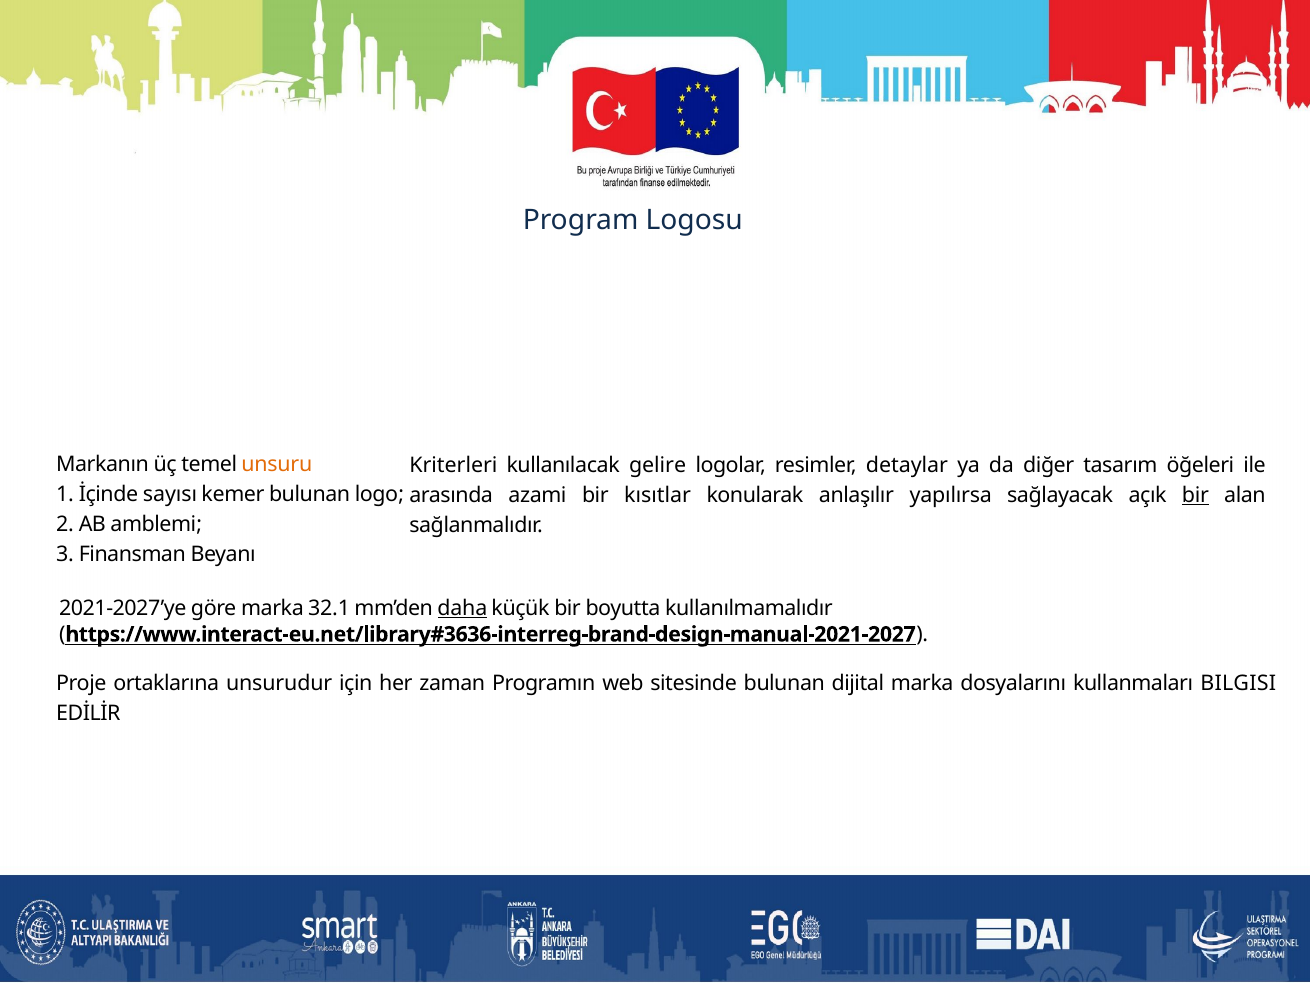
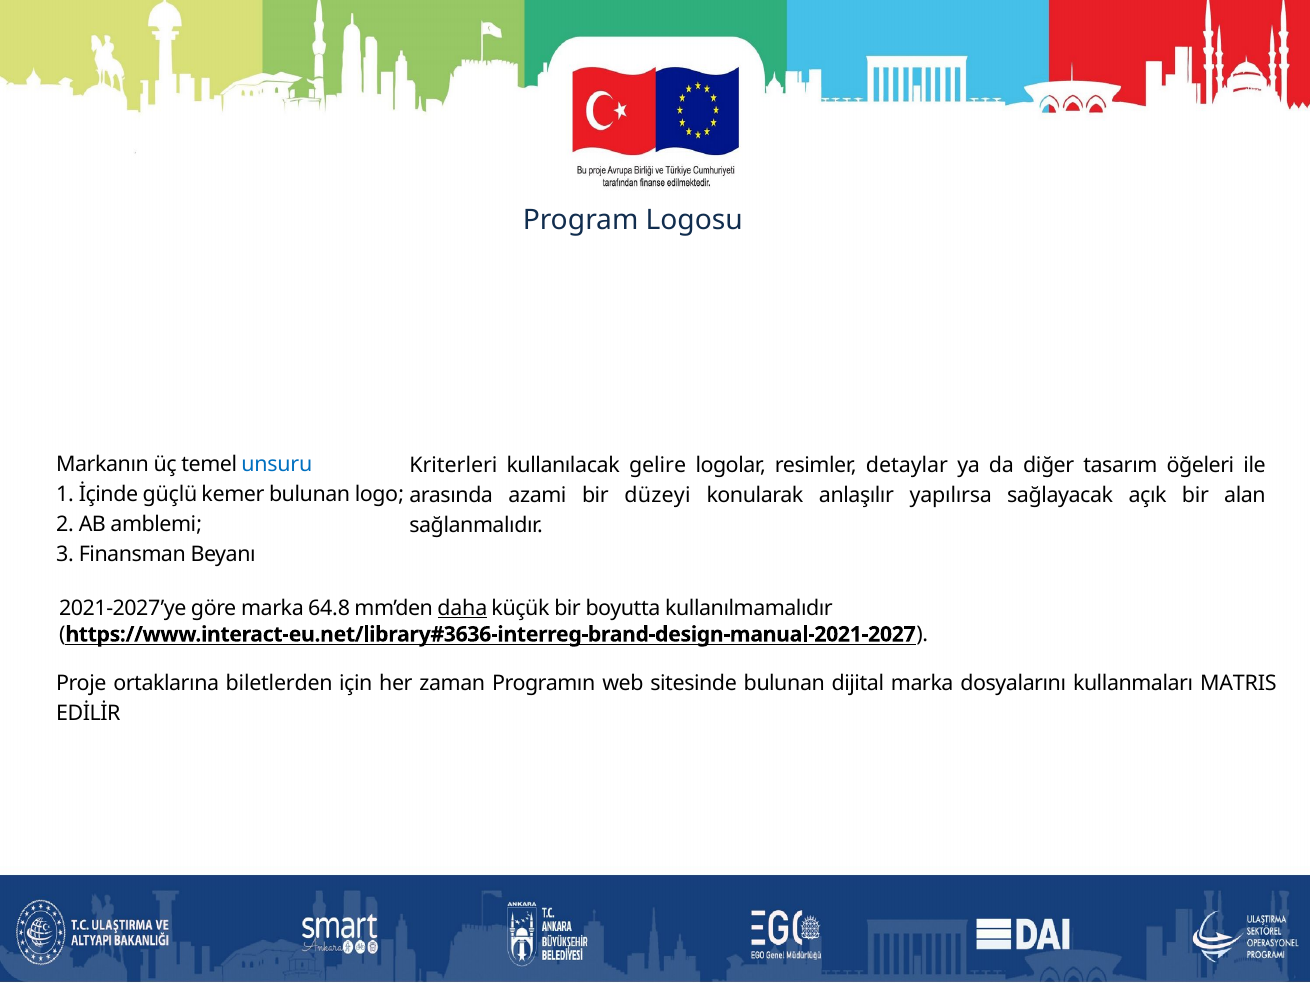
unsuru colour: orange -> blue (277, 464)
sayısı: sayısı -> güçlü (170, 494)
kısıtlar: kısıtlar -> düzeyi (657, 495)
bir underline: present -> none (1195, 495)
32.1: 32.1 -> 64.8 (329, 608)
unsurudur: unsurudur -> biletlerden (279, 683)
BILGISI: BILGISI -> MATRIS (1238, 683)
